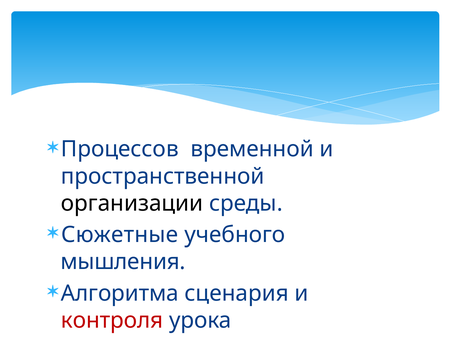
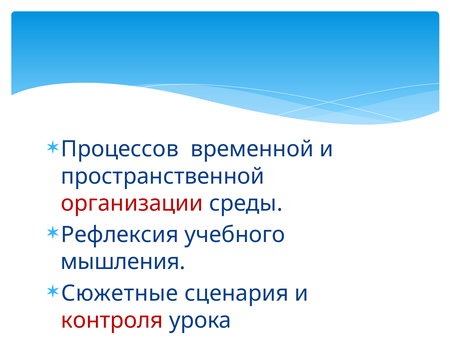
организации colour: black -> red (132, 203)
Сюжетные: Сюжетные -> Рефлексия (120, 234)
Алгоритма: Алгоритма -> Сюжетные (120, 293)
